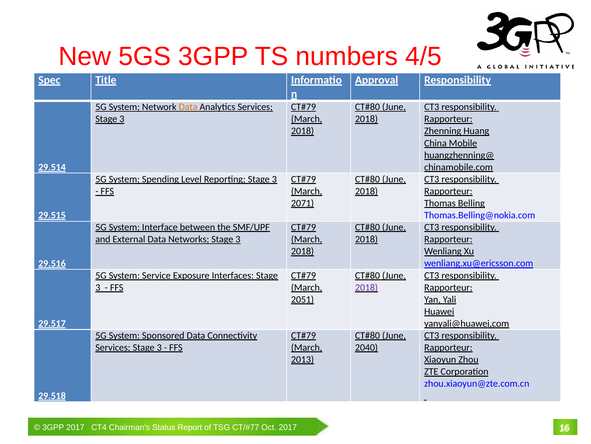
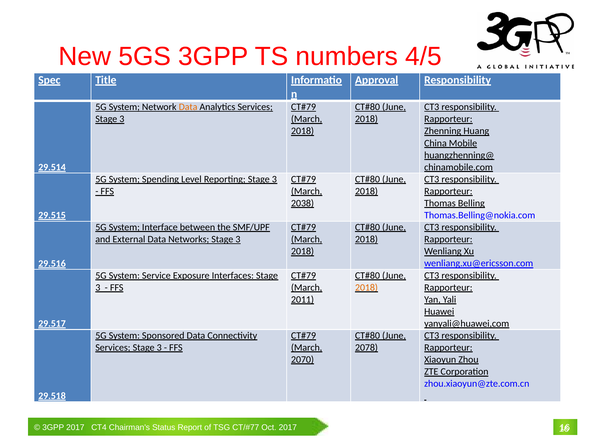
2071: 2071 -> 2038 (303, 203)
2018 colour: purple -> orange (366, 287)
2051: 2051 -> 2011 (303, 299)
2040: 2040 -> 2078 (366, 347)
2013: 2013 -> 2070 (303, 359)
